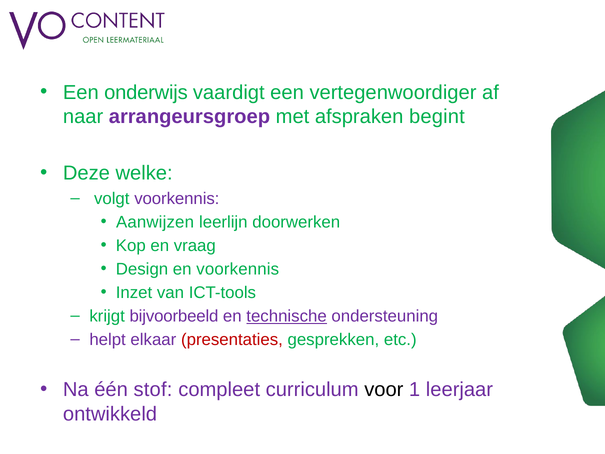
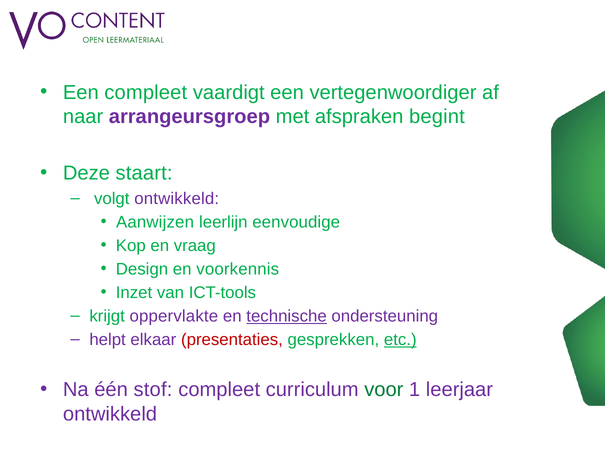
Een onderwijs: onderwijs -> compleet (146, 92)
welke: welke -> staart (144, 173)
volgt voorkennis: voorkennis -> ontwikkeld (177, 198)
doorwerken: doorwerken -> eenvoudige (296, 222)
bijvoorbeeld: bijvoorbeeld -> oppervlakte (174, 316)
etc underline: none -> present (400, 340)
voor colour: black -> green (384, 390)
